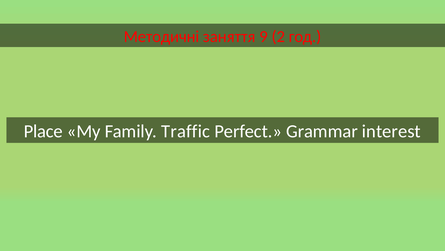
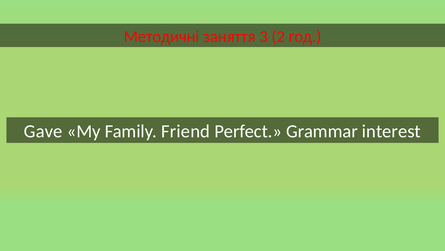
9: 9 -> 3 (264, 36)
Place: Place -> Gave (43, 131)
Traffic: Traffic -> Friend (186, 131)
